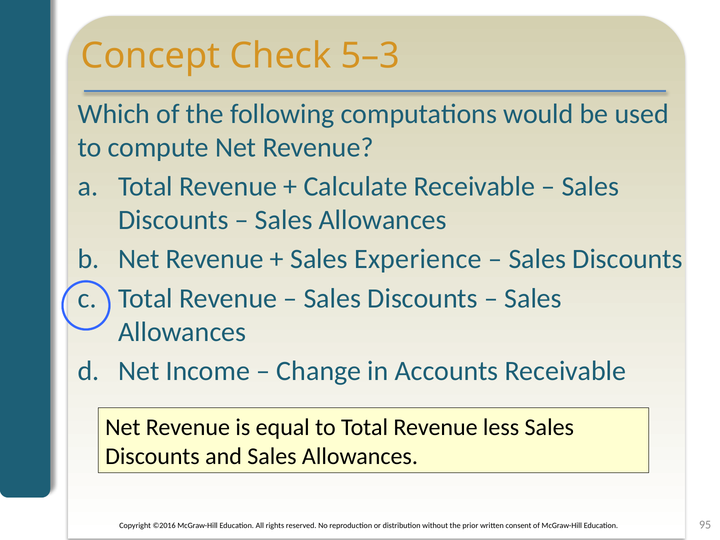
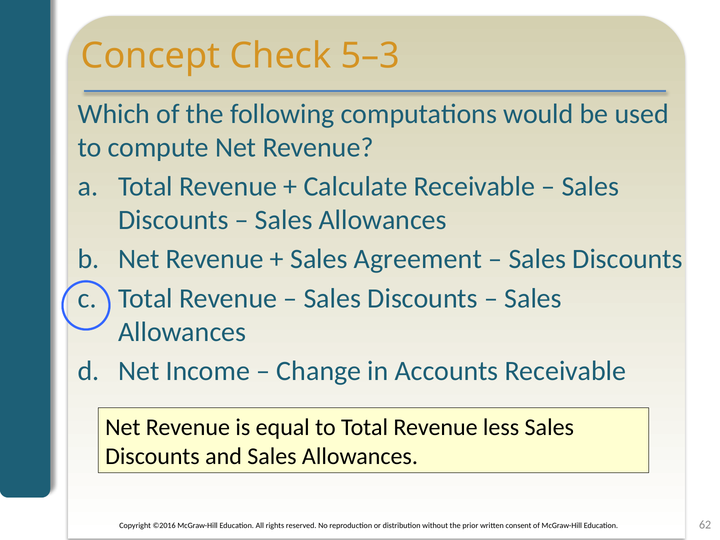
Experience: Experience -> Agreement (418, 259)
95: 95 -> 62 (705, 525)
